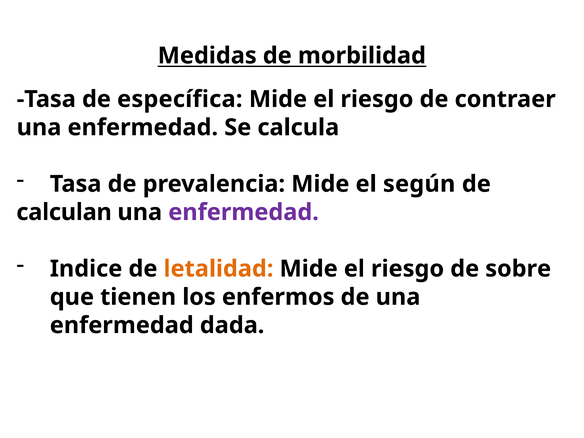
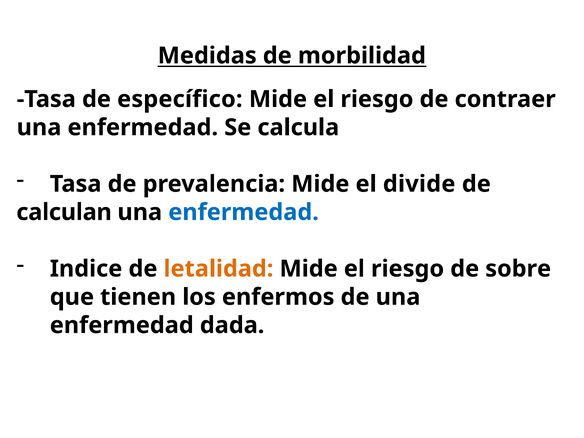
específica: específica -> específico (180, 99)
según: según -> divide (419, 184)
enfermedad colour: purple -> blue (244, 212)
